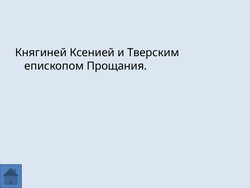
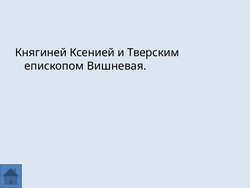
Прощания: Прощания -> Вишневая (117, 66)
